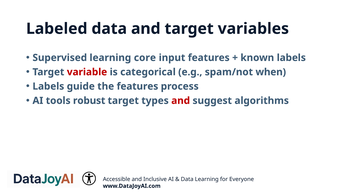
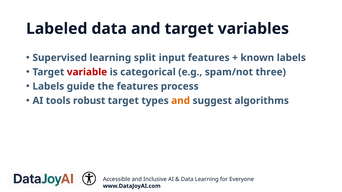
core: core -> split (145, 58)
when: when -> three (271, 72)
and colour: red -> orange (181, 101)
